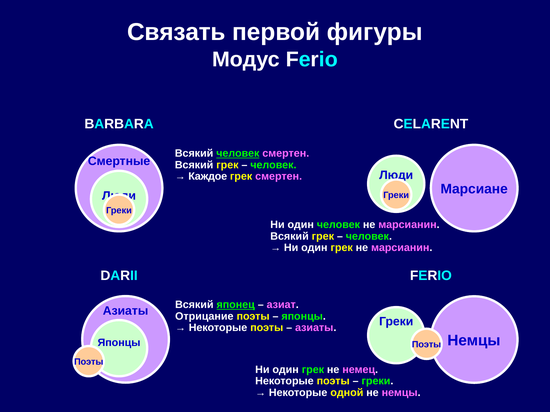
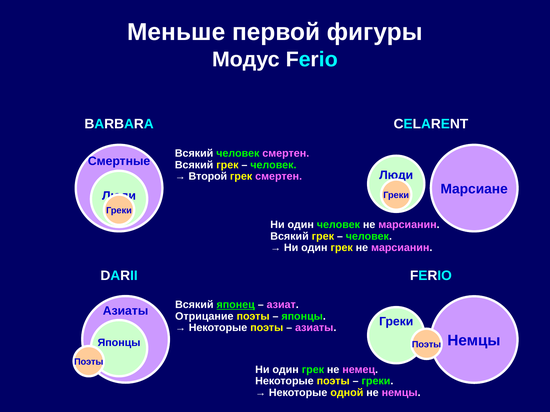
Связать: Связать -> Меньше (176, 32)
человек underline: present -> none (238, 153)
Каждое: Каждое -> Второй (208, 177)
